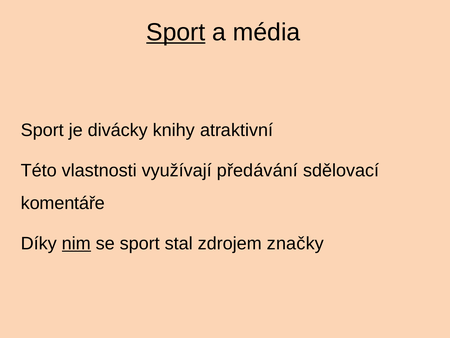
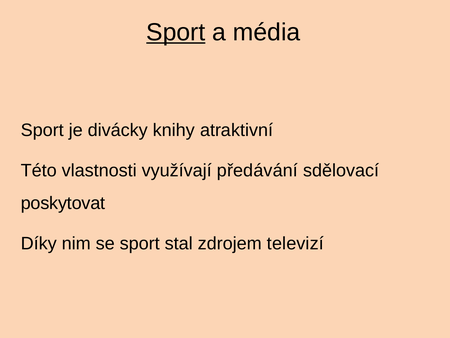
komentáře: komentáře -> poskytovat (63, 203)
nim underline: present -> none (76, 243)
značky: značky -> televizí (295, 243)
